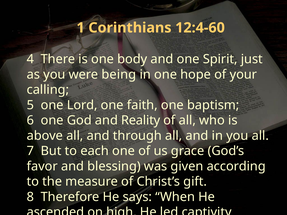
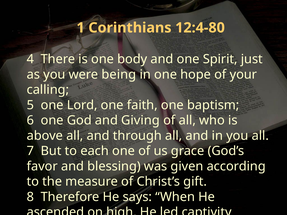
12:4-60: 12:4-60 -> 12:4-80 (200, 28)
Reality: Reality -> Giving (141, 120)
